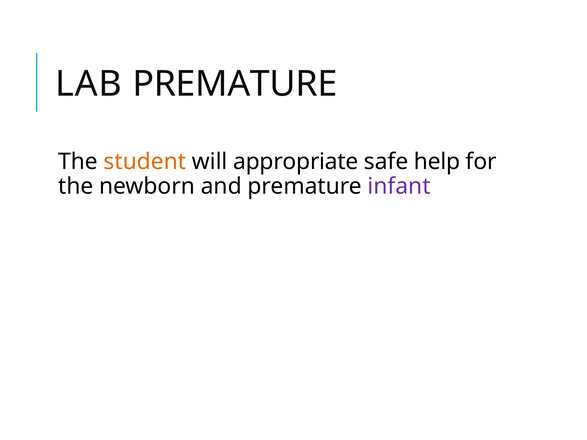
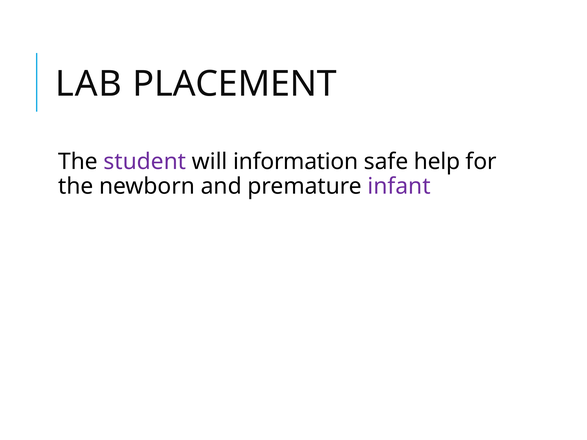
LAB PREMATURE: PREMATURE -> PLACEMENT (235, 84)
student colour: orange -> purple (145, 162)
appropriate: appropriate -> information (296, 162)
